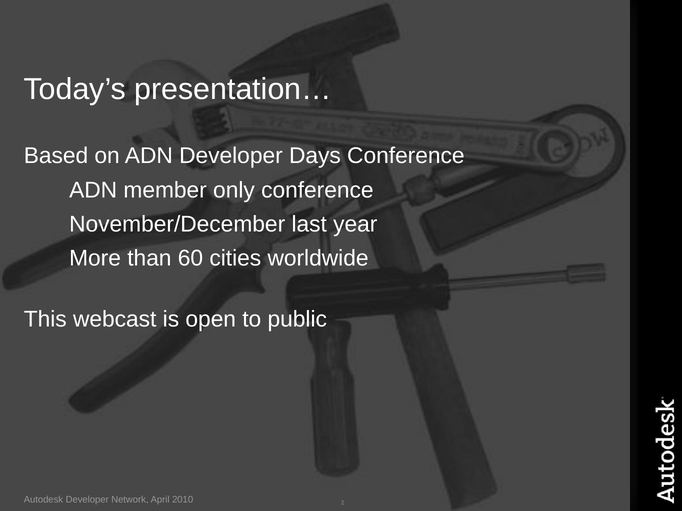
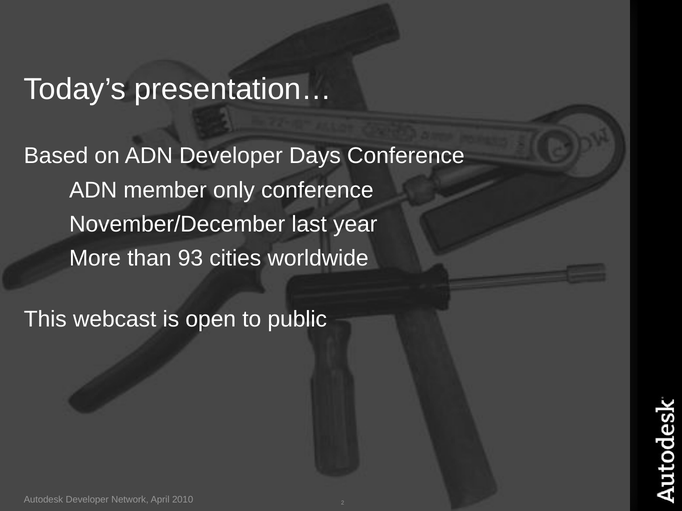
60: 60 -> 93 (190, 258)
